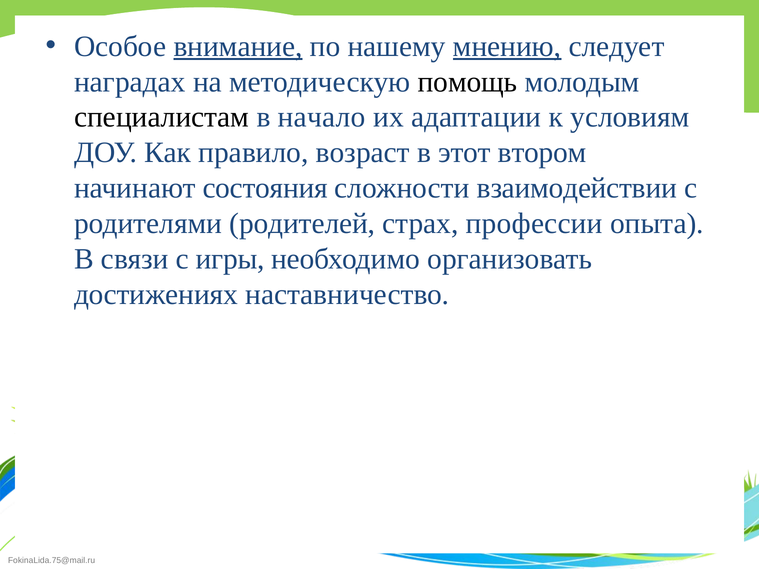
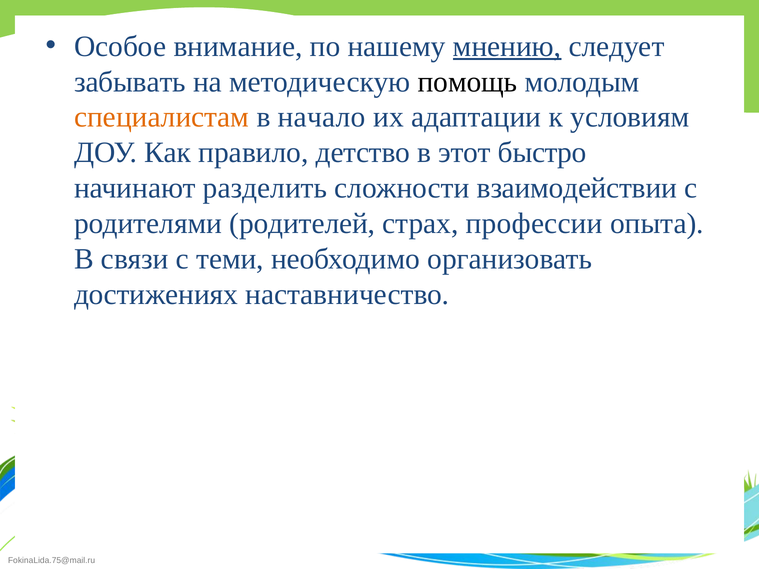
внимание underline: present -> none (238, 46)
наградах: наградах -> забывать (130, 82)
специалистам colour: black -> orange (162, 117)
возраст: возраст -> детство (363, 153)
втором: втором -> быстро (542, 153)
состояния: состояния -> разделить (265, 188)
игры: игры -> теми (230, 259)
